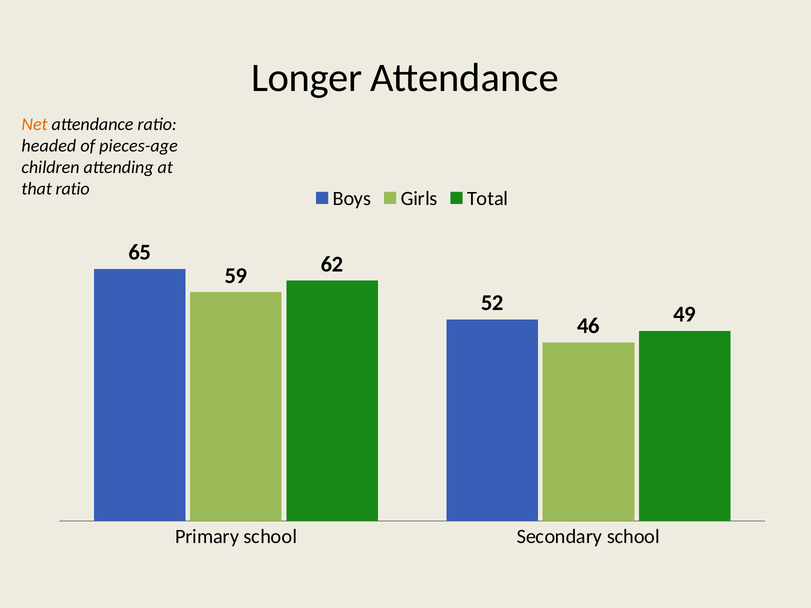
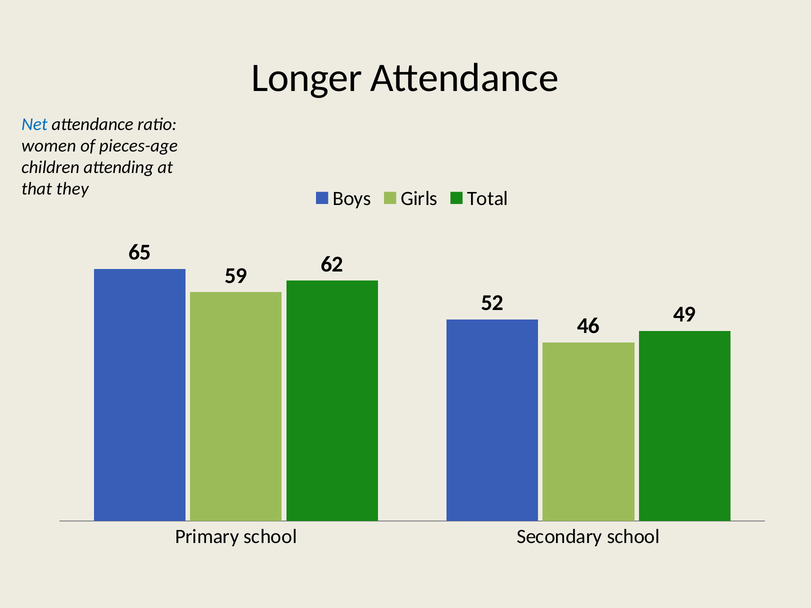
Net colour: orange -> blue (35, 124)
headed: headed -> women (49, 146)
that ratio: ratio -> they (72, 189)
